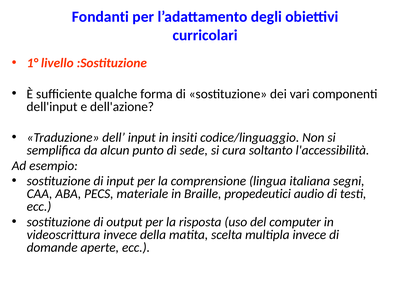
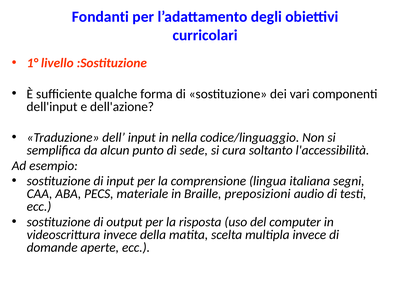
insiti: insiti -> nella (184, 137)
propedeutici: propedeutici -> preposizioni (258, 194)
